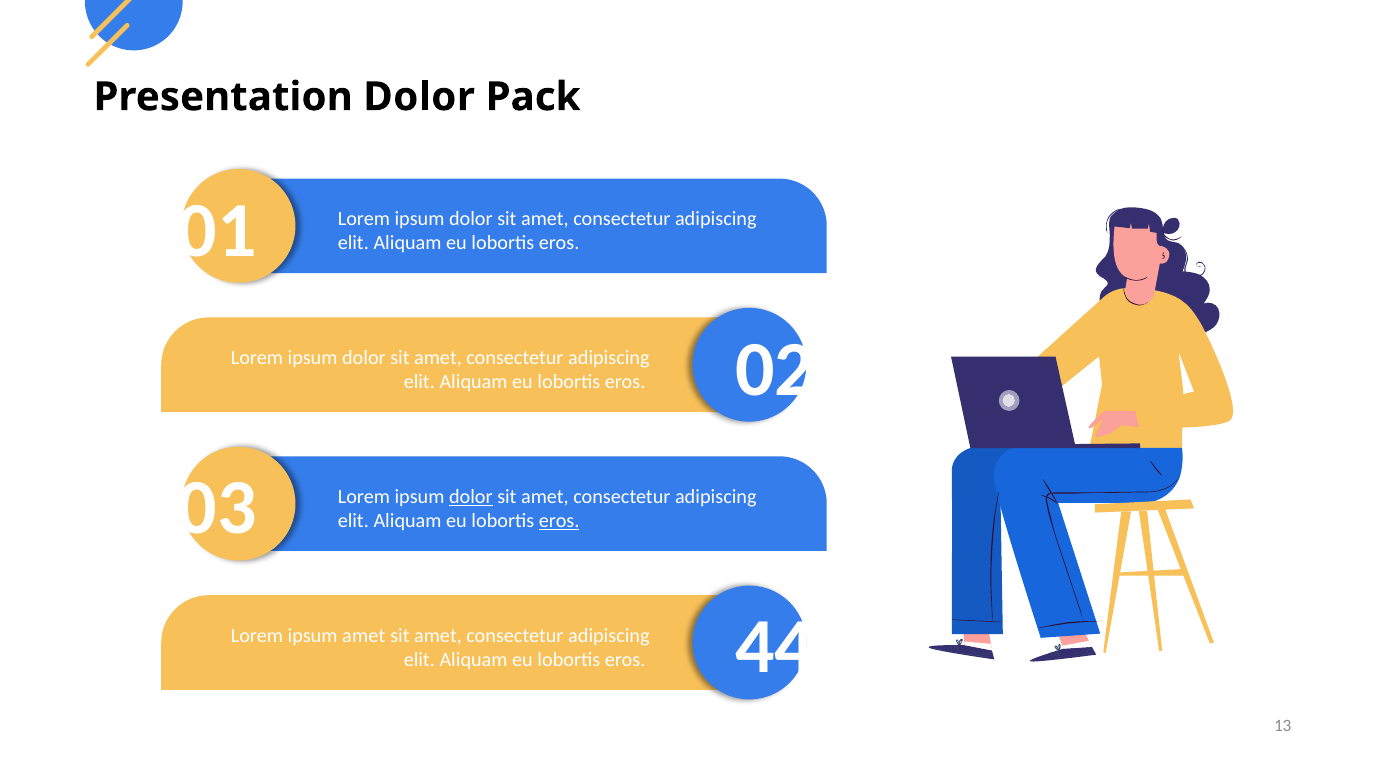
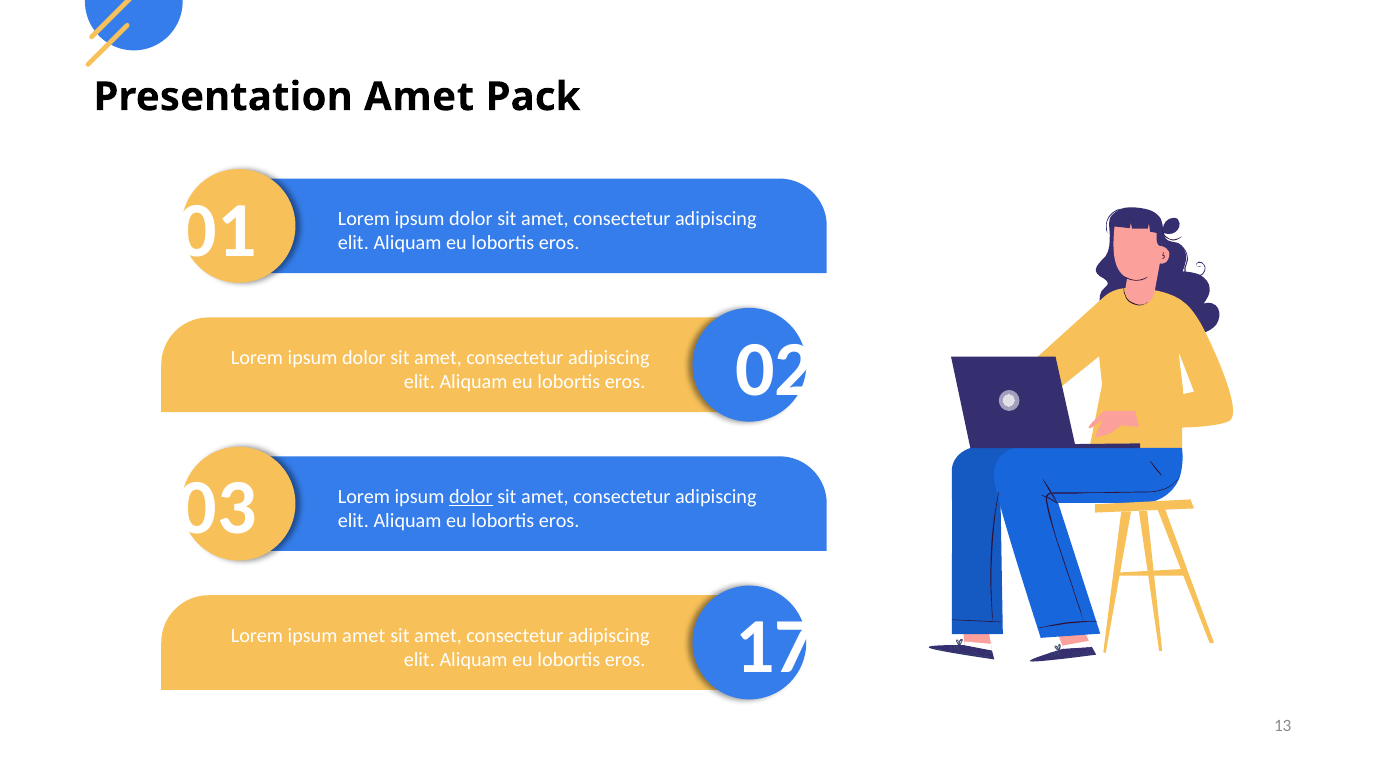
Presentation Dolor: Dolor -> Amet (419, 97)
eros underline: present -> none (559, 521)
44: 44 -> 17 (774, 647)
